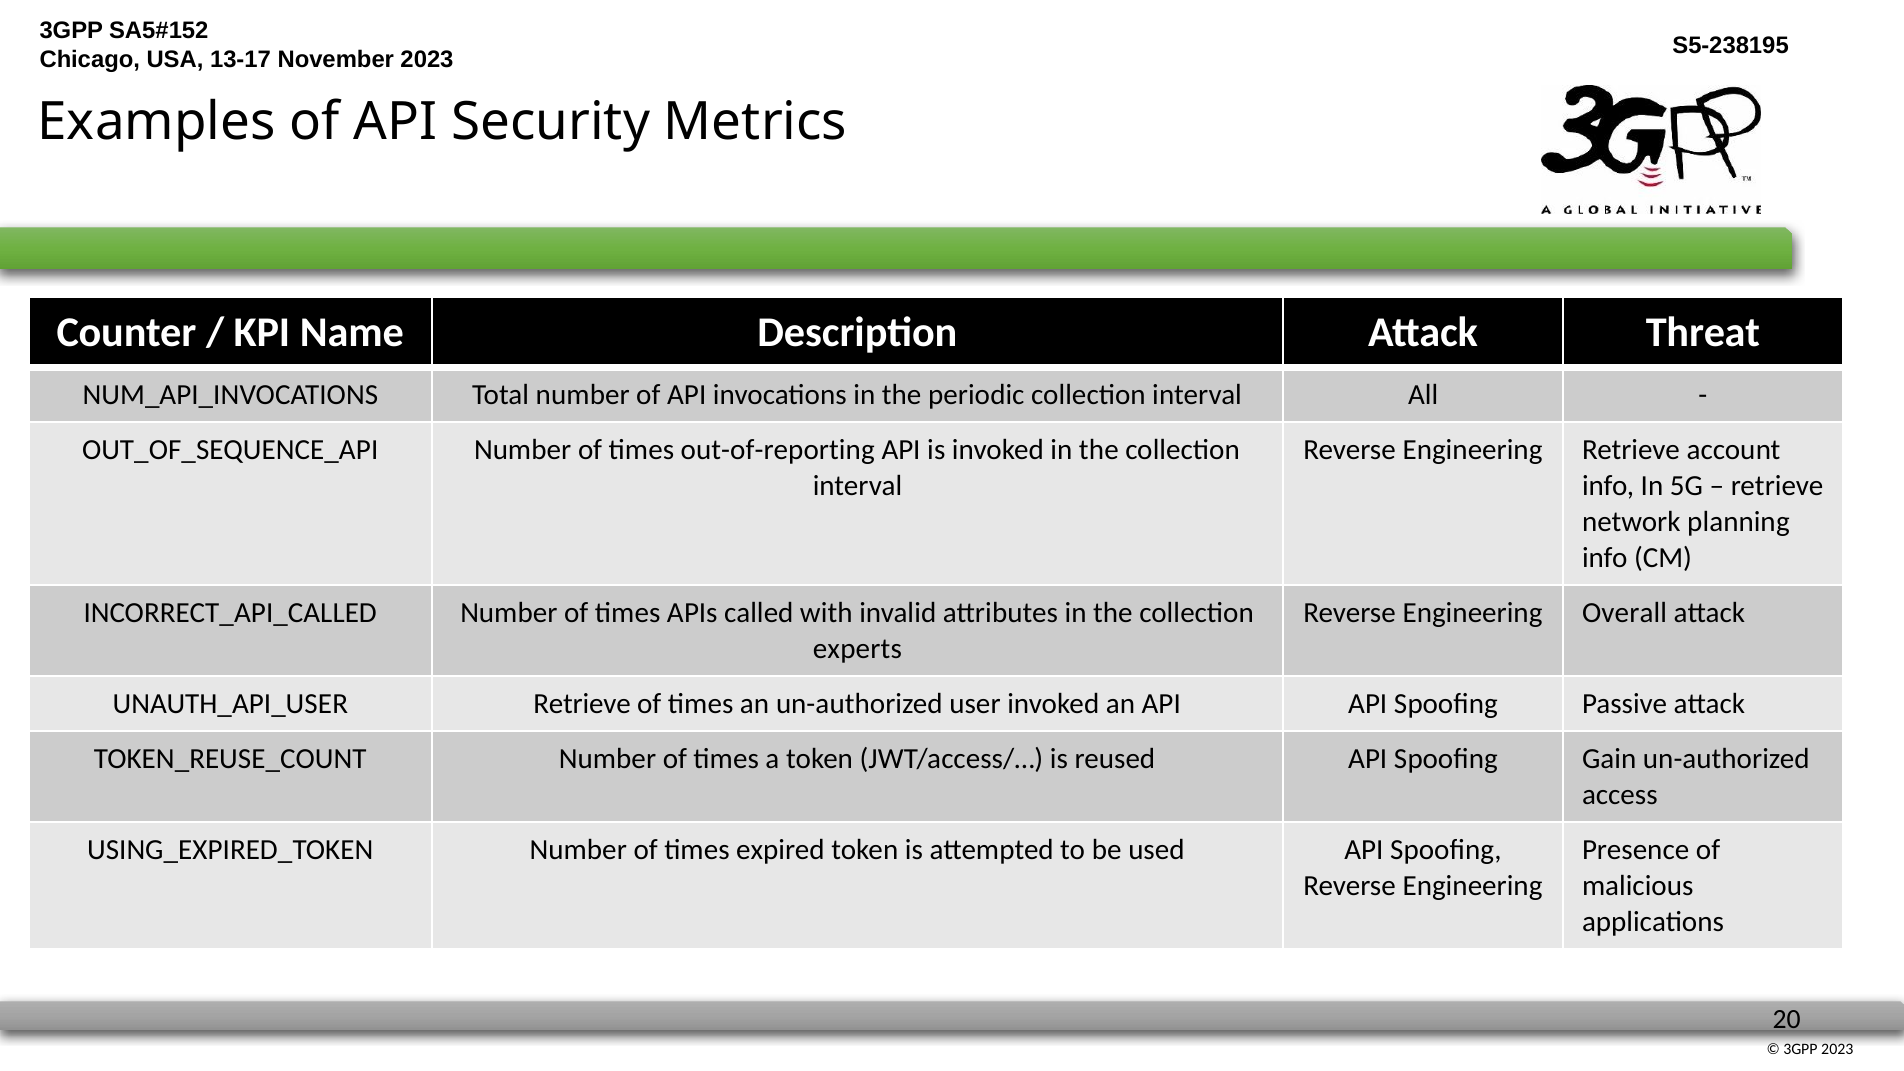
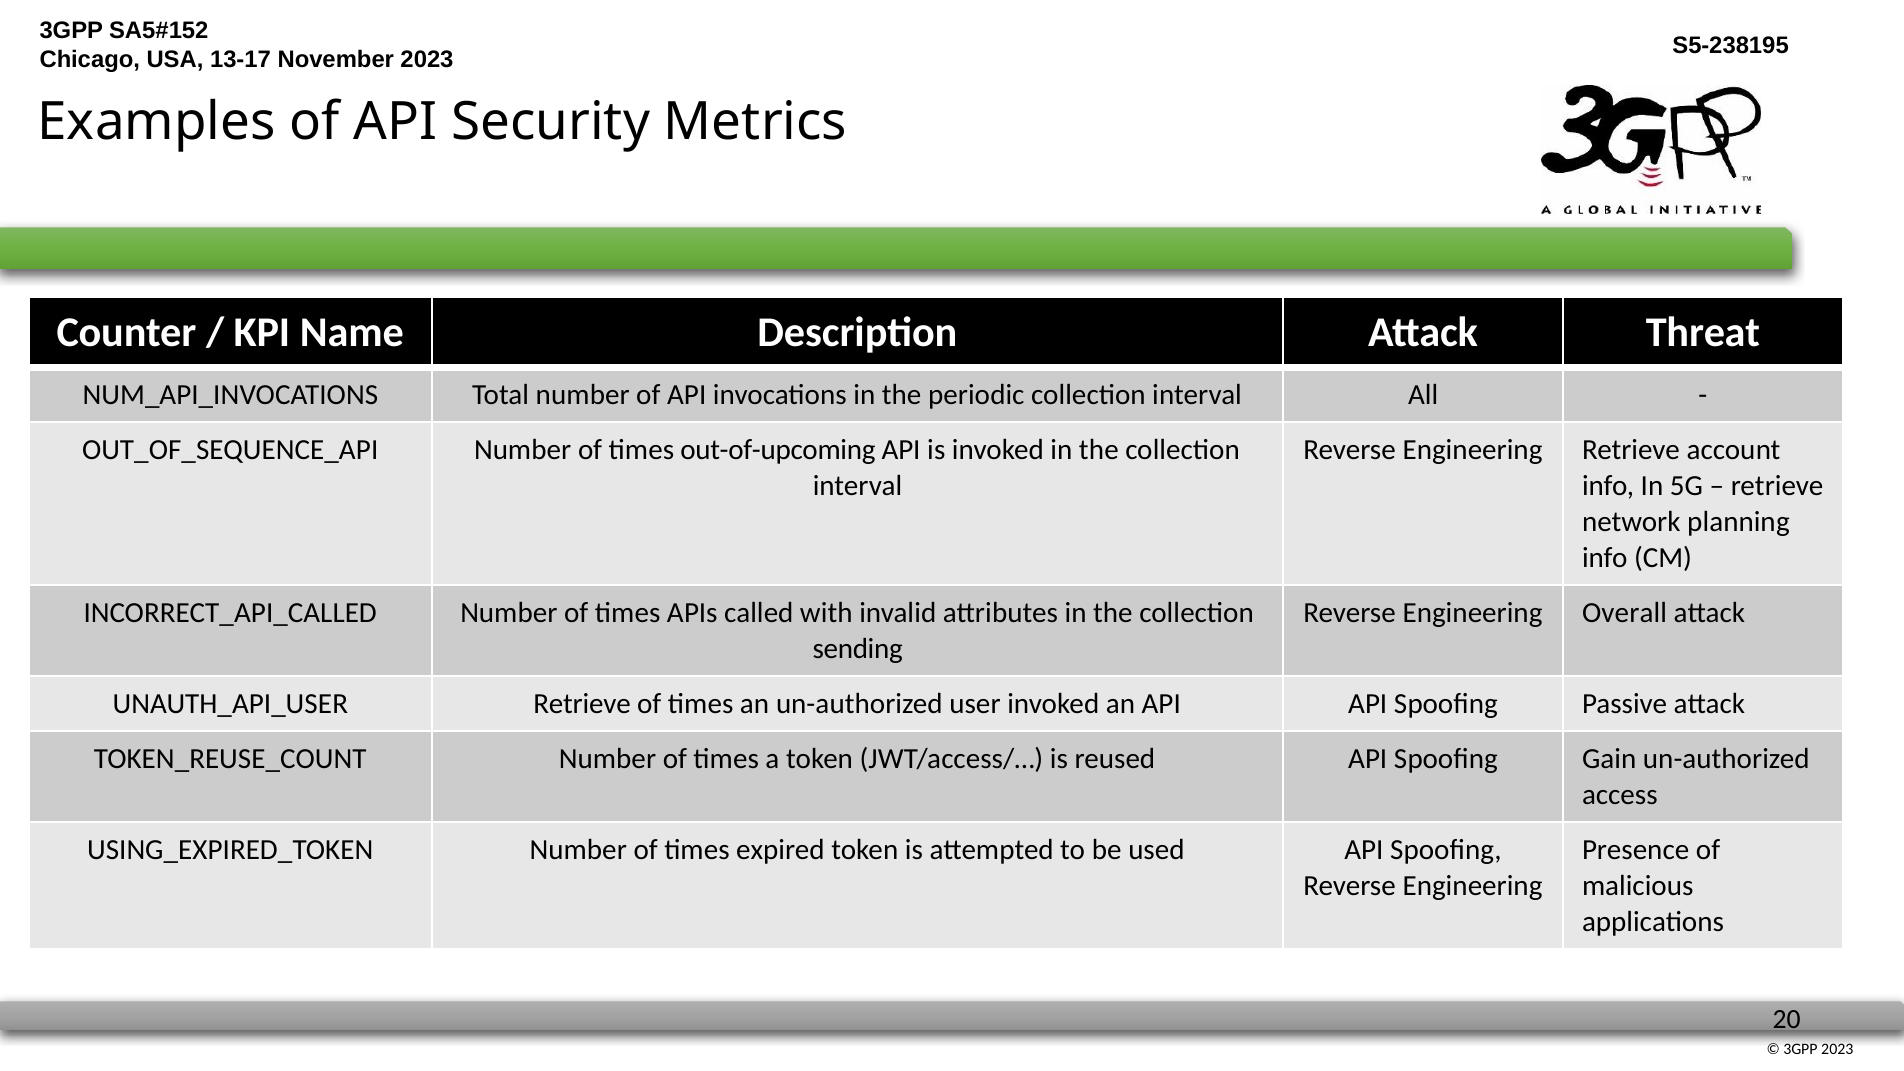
out-of-reporting: out-of-reporting -> out-of-upcoming (778, 450)
experts: experts -> sending (858, 649)
